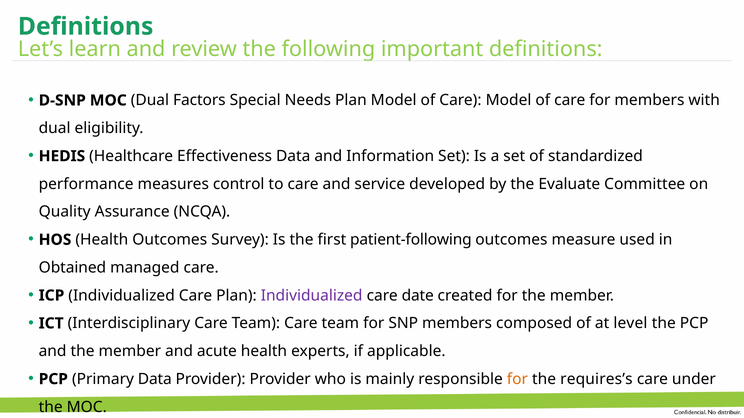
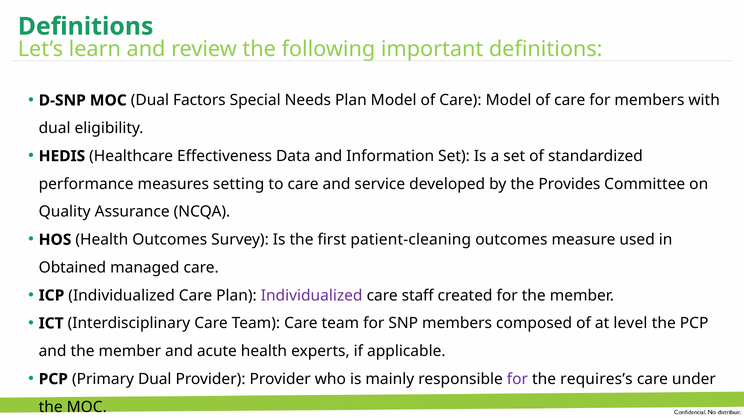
control: control -> setting (239, 184)
Evaluate: Evaluate -> Provides (569, 184)
patient-following: patient-following -> patient-cleaning (411, 240)
date: date -> staff (418, 296)
Primary Data: Data -> Dual (155, 379)
for colour: orange -> purple (517, 379)
